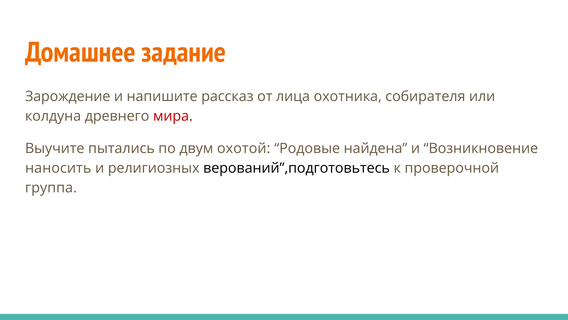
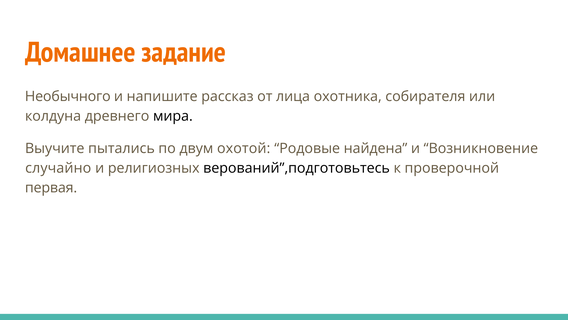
Зарождение: Зарождение -> Необычного (68, 96)
мира colour: red -> black (173, 116)
наносить: наносить -> случайно (58, 168)
группа: группа -> первая (51, 187)
